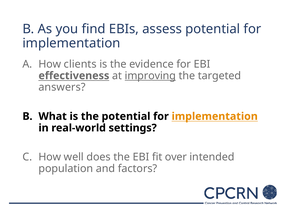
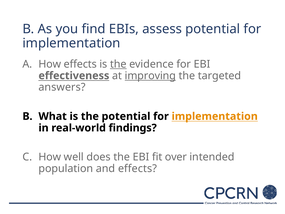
How clients: clients -> effects (80, 64)
the underline: none -> present (118, 64)
settings: settings -> findings (133, 128)
and factors: factors -> effects (137, 168)
